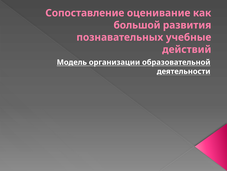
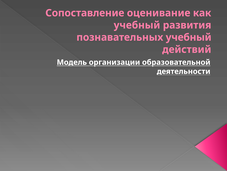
большой: большой -> учебный (137, 25)
познавательных учебные: учебные -> учебный (189, 37)
